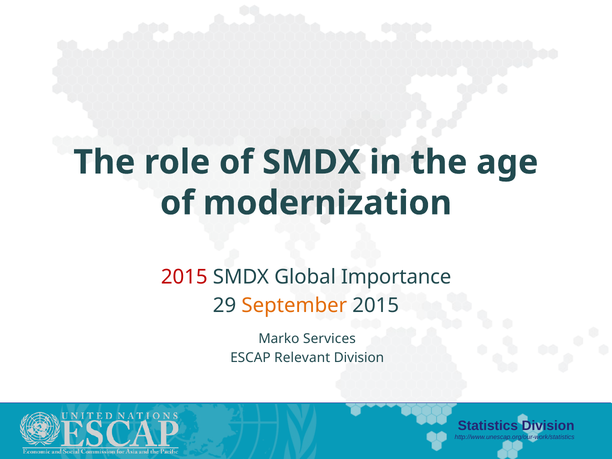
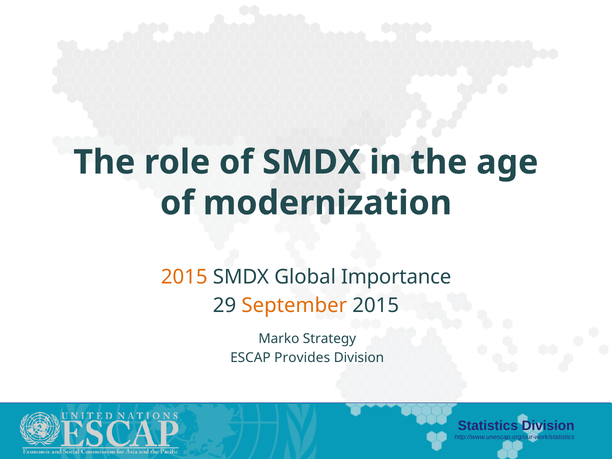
2015 colour: red -> orange (184, 277)
Services: Services -> Strategy (330, 339)
Relevant: Relevant -> Provides (302, 358)
